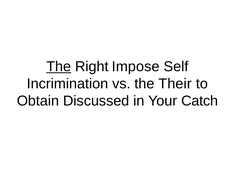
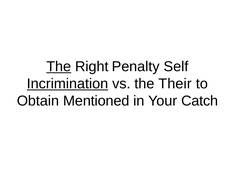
Impose: Impose -> Penalty (136, 67)
Incrimination underline: none -> present (68, 84)
Discussed: Discussed -> Mentioned (96, 101)
